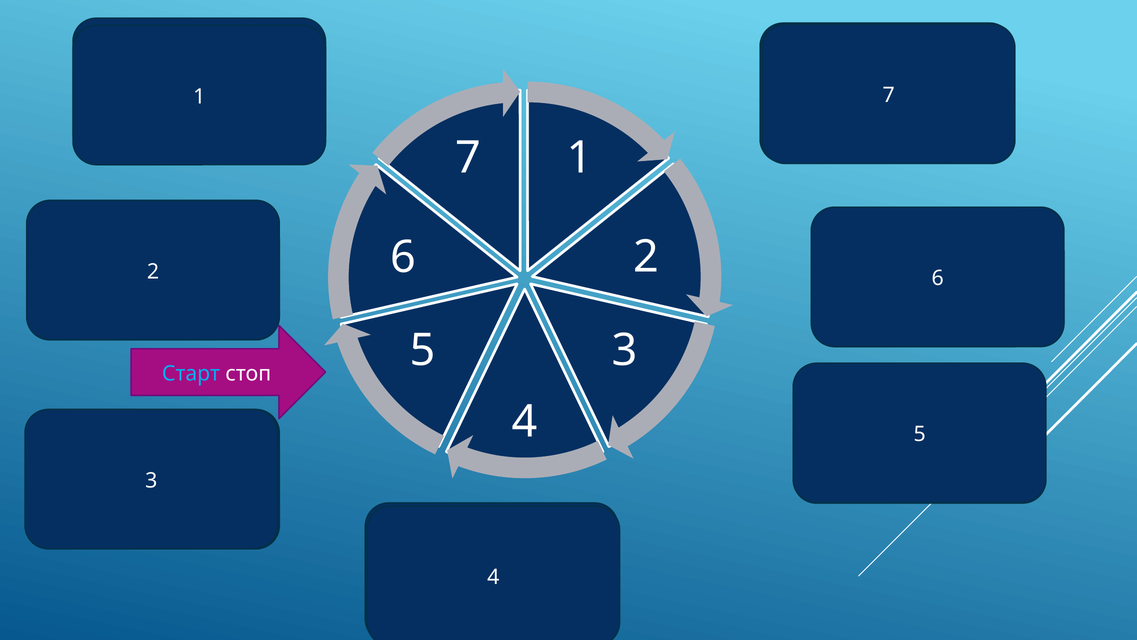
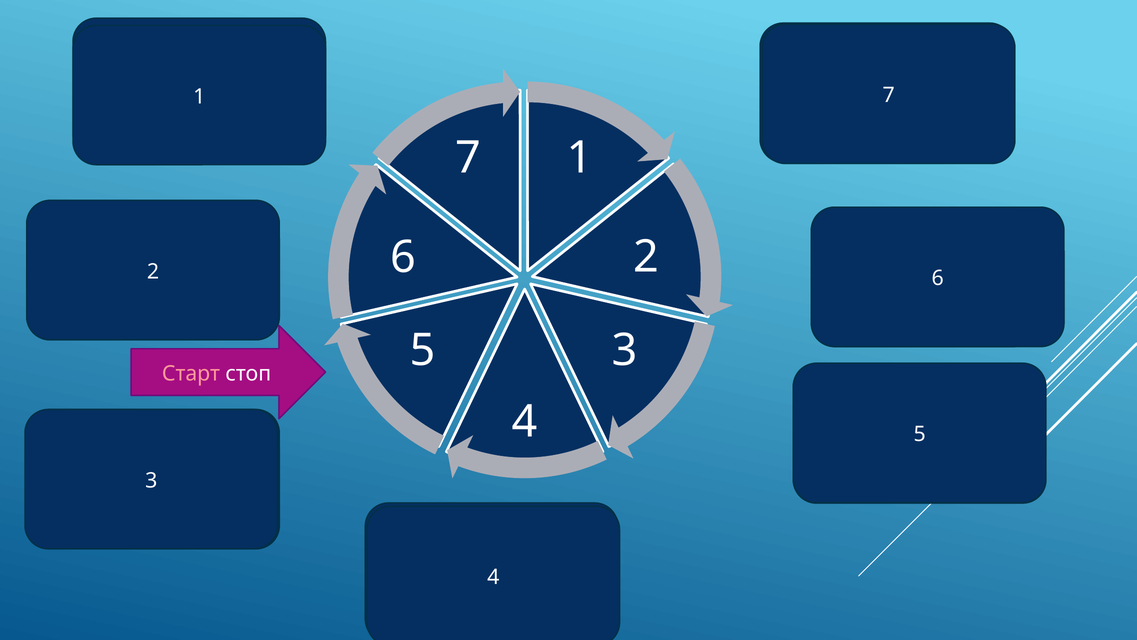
Старт colour: light blue -> pink (191, 373)
